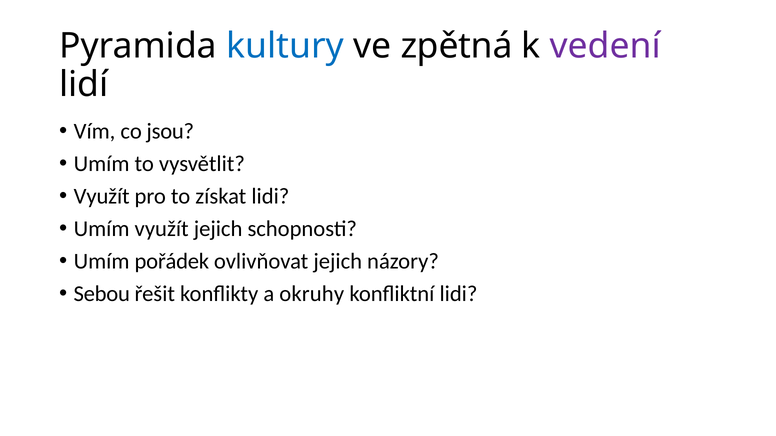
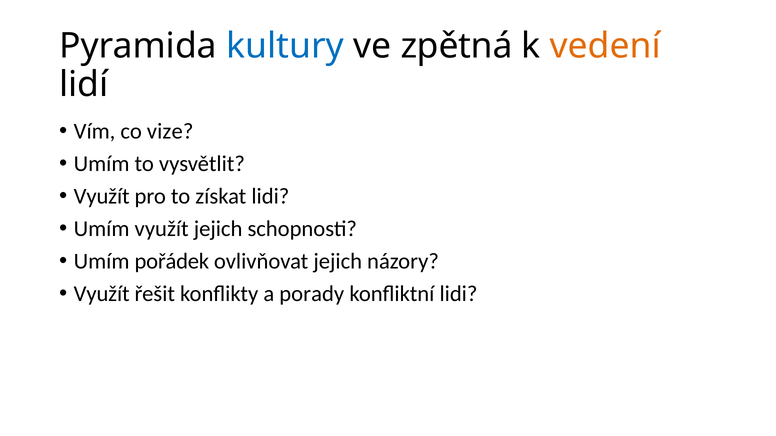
vedení colour: purple -> orange (605, 46)
jsou: jsou -> vize (170, 131)
Sebou: Sebou -> Využít (102, 294)
okruhy: okruhy -> porady (312, 294)
